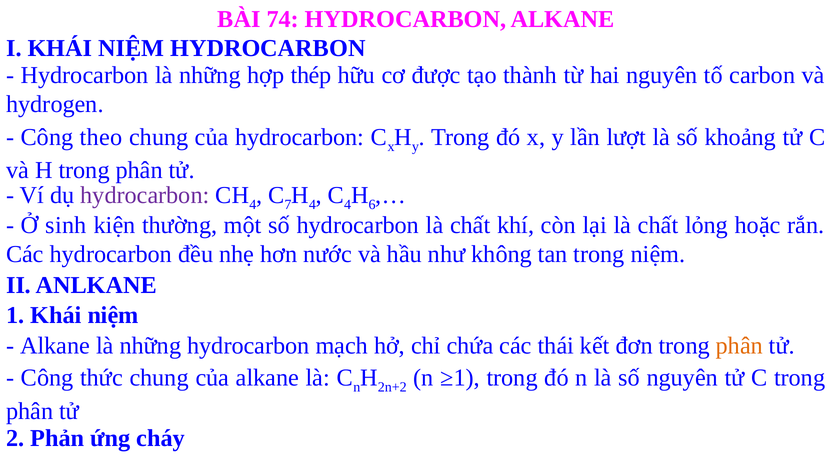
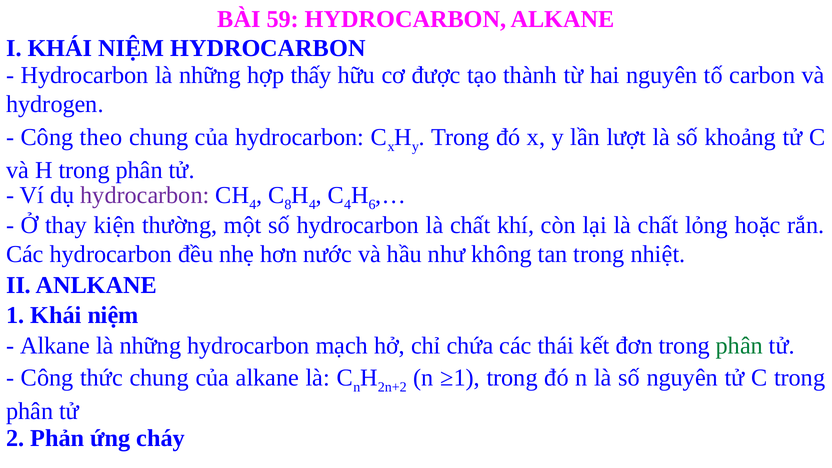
74: 74 -> 59 (283, 19)
thép: thép -> thấy (311, 75)
7: 7 -> 8 (288, 205)
sinh: sinh -> thay (66, 225)
trong niệm: niệm -> nhiệt (658, 254)
phân colour: orange -> green (739, 346)
